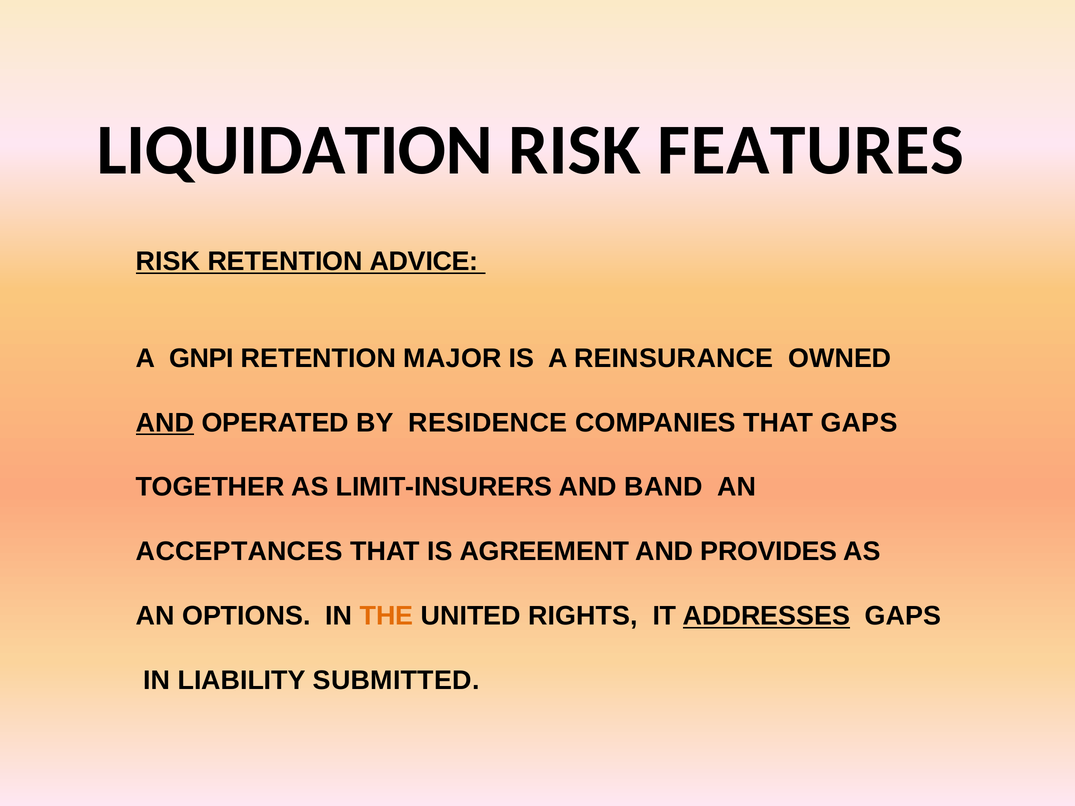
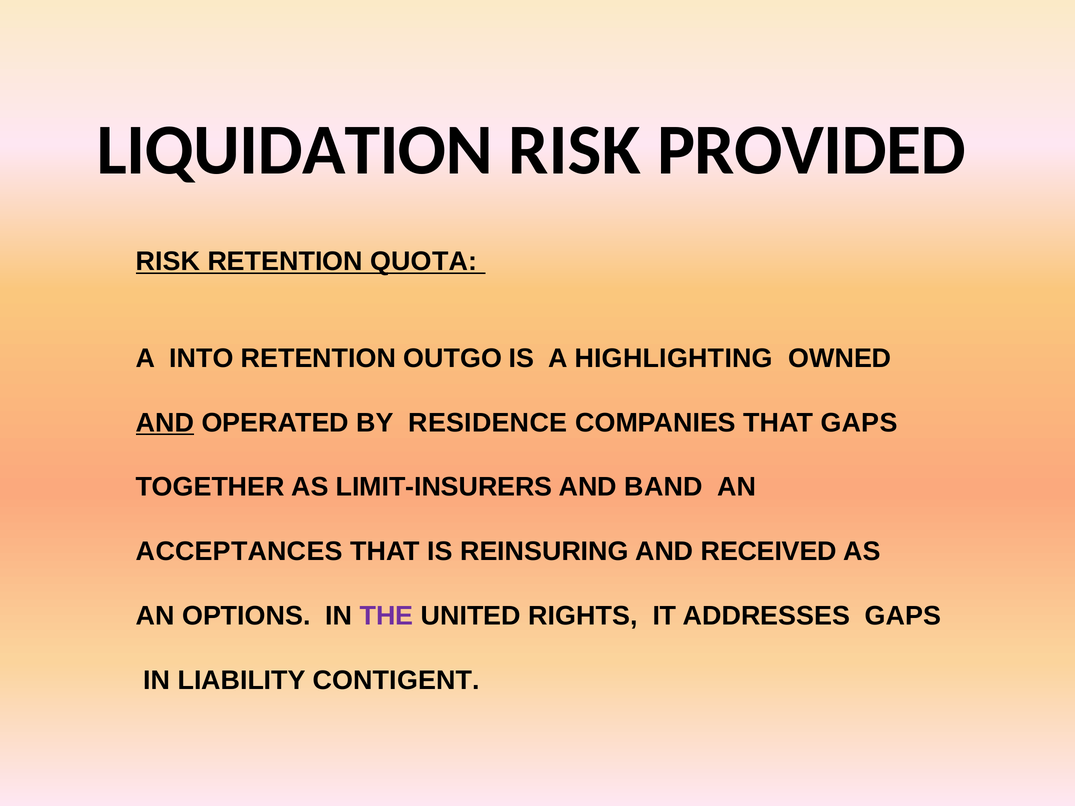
FEATURES: FEATURES -> PROVIDED (811, 150)
ADVICE: ADVICE -> QUOTA (424, 262)
GNPI: GNPI -> INTO (201, 358)
MAJOR: MAJOR -> OUTGO (453, 358)
REINSURANCE: REINSURANCE -> HIGHLIGHTING (674, 358)
AGREEMENT: AGREEMENT -> REINSURING (544, 552)
PROVIDES: PROVIDES -> RECEIVED (769, 552)
THE colour: orange -> purple (387, 616)
ADDRESSES underline: present -> none (766, 616)
SUBMITTED: SUBMITTED -> CONTIGENT (396, 681)
